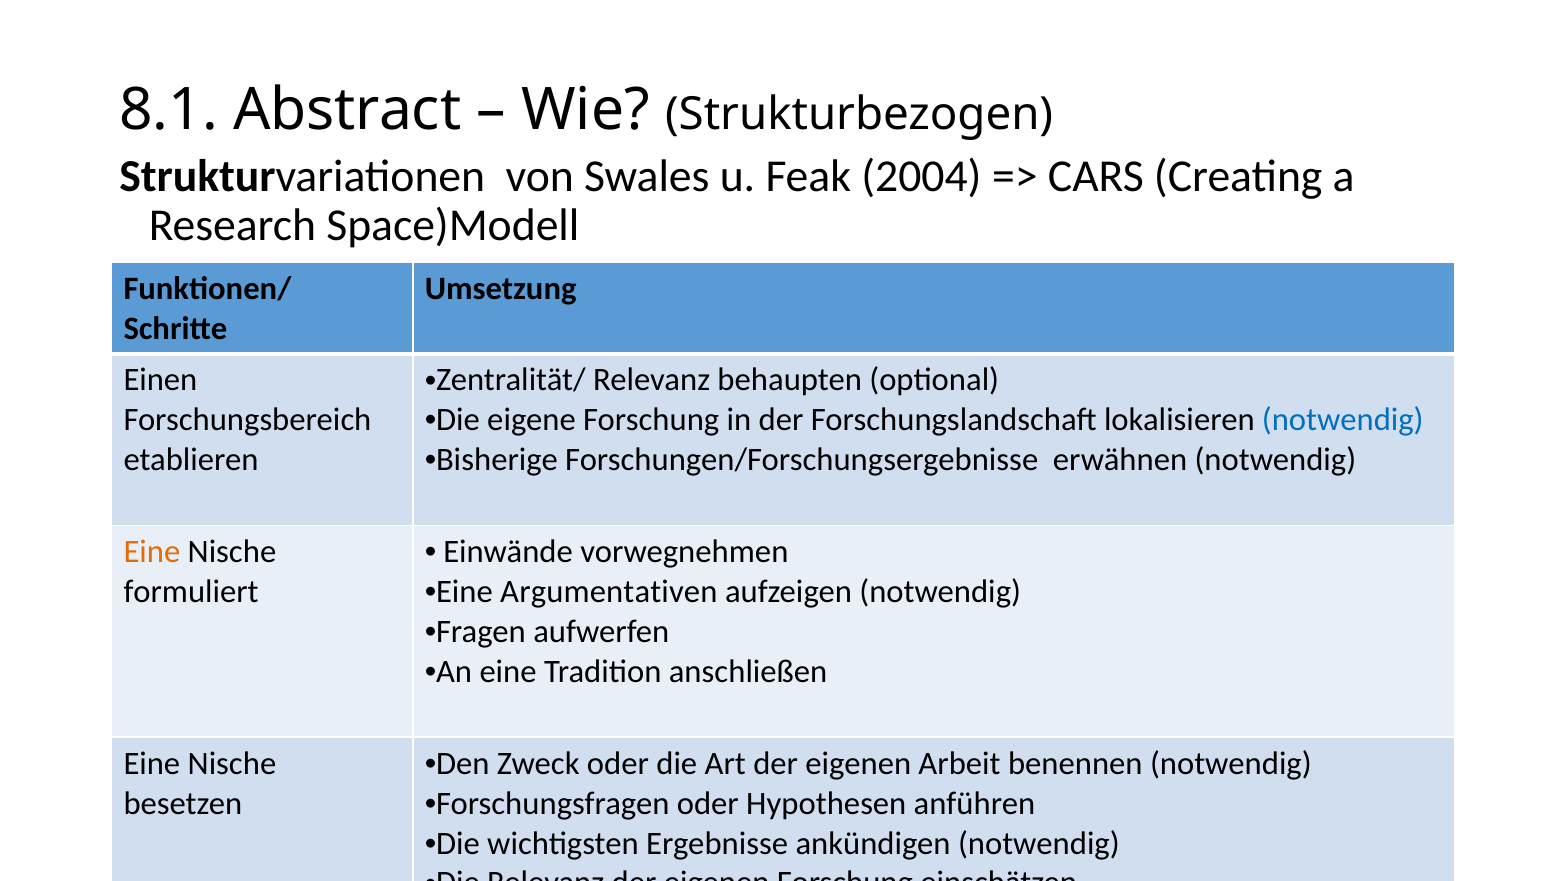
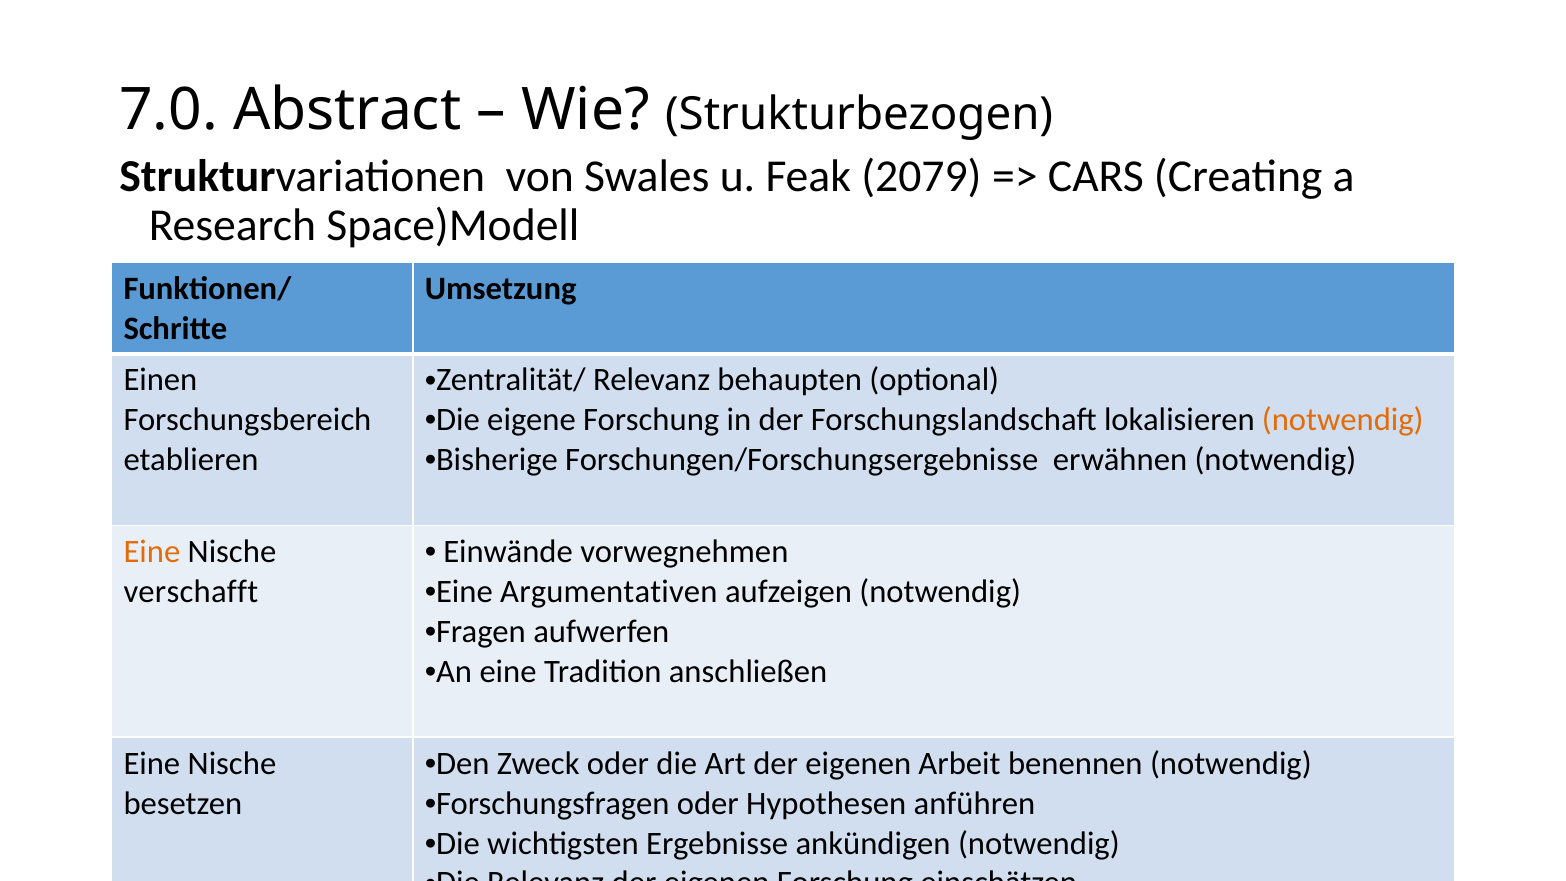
8.1: 8.1 -> 7.0 (169, 110)
2004: 2004 -> 2079 (921, 176)
notwendig colour: blue -> orange (1343, 420)
formuliert: formuliert -> verschafft (191, 592)
